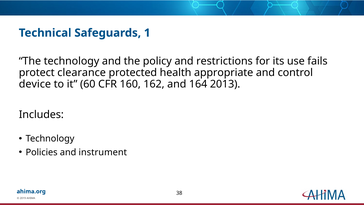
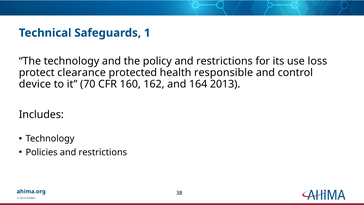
fails: fails -> loss (317, 61)
appropriate: appropriate -> responsible (224, 73)
60: 60 -> 70 (88, 84)
Policies and instrument: instrument -> restrictions (103, 152)
